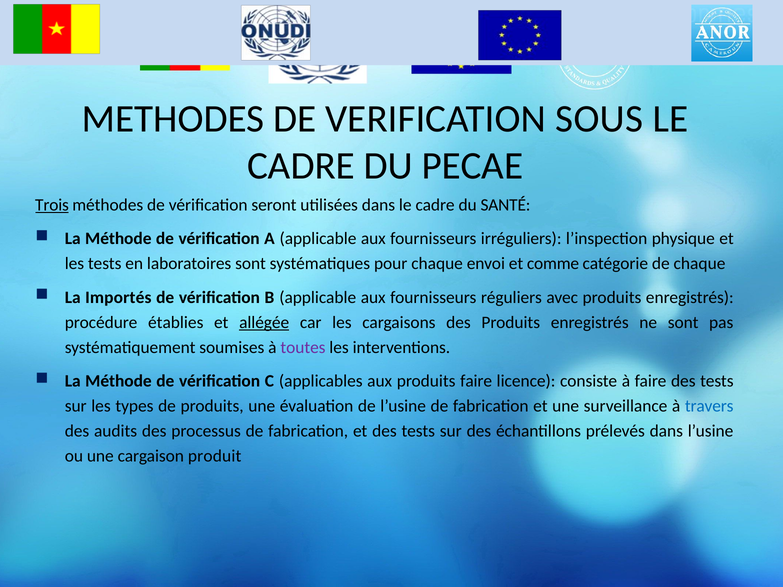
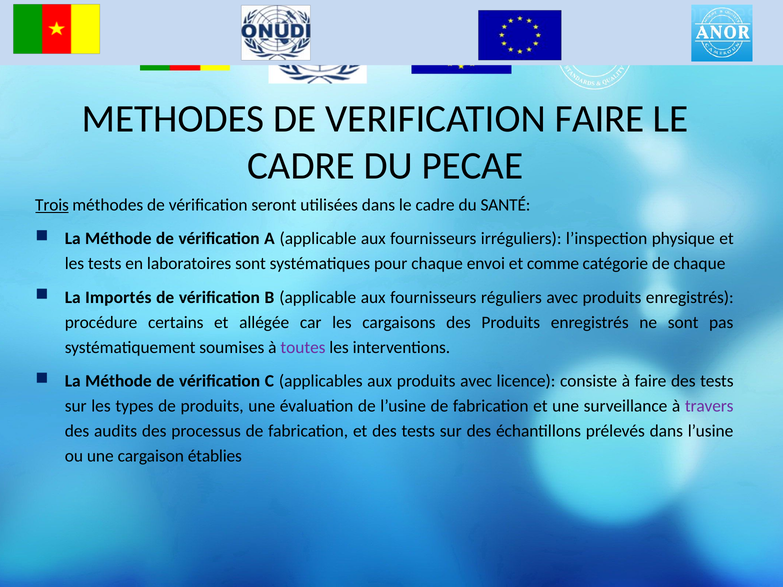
VERIFICATION SOUS: SOUS -> FAIRE (600, 119)
établies: établies -> certains (176, 323)
allégée underline: present -> none (264, 323)
produits faire: faire -> avec (476, 381)
travers colour: blue -> purple (709, 406)
produit: produit -> établies (215, 456)
